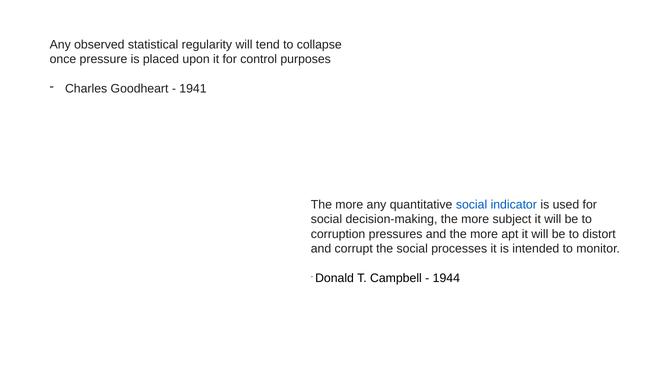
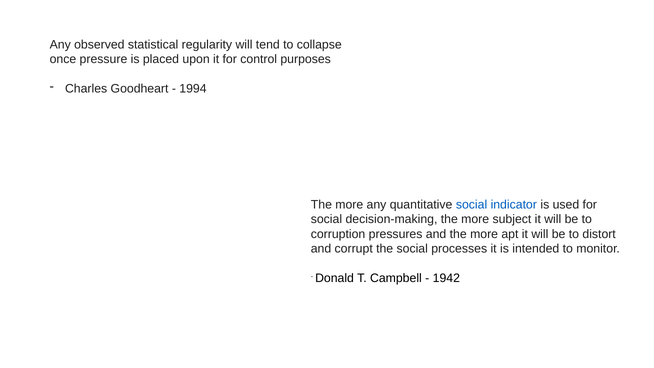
1941: 1941 -> 1994 (193, 89)
1944: 1944 -> 1942 (446, 278)
